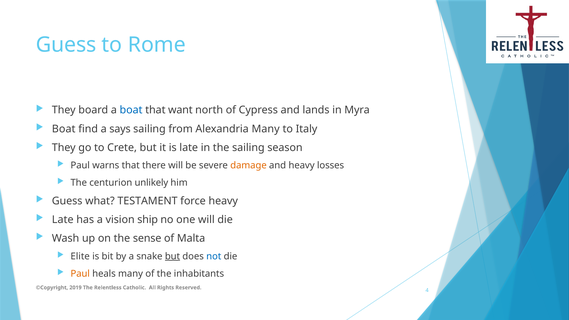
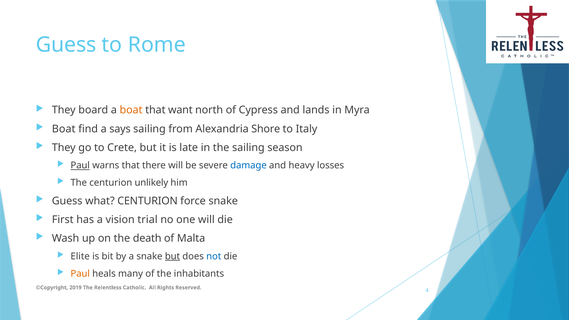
boat colour: blue -> orange (131, 110)
Alexandria Many: Many -> Shore (266, 129)
Paul underline: none -> present (80, 166)
damage colour: orange -> blue (248, 166)
what TESTAMENT: TESTAMENT -> CENTURION (148, 201)
force heavy: heavy -> snake (223, 201)
Late: Late -> First (63, 220)
ship: ship -> trial (148, 220)
sense: sense -> death (147, 238)
